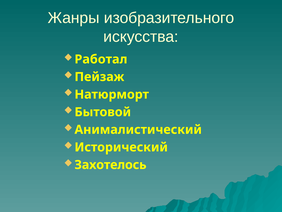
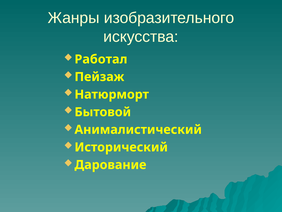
Захотелось: Захотелось -> Дарование (110, 164)
